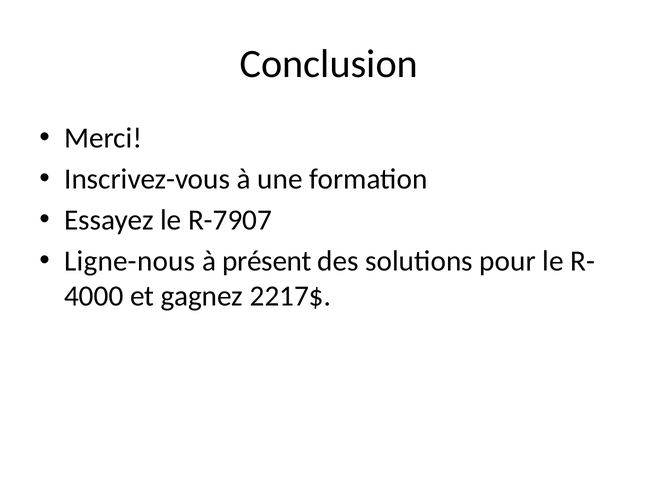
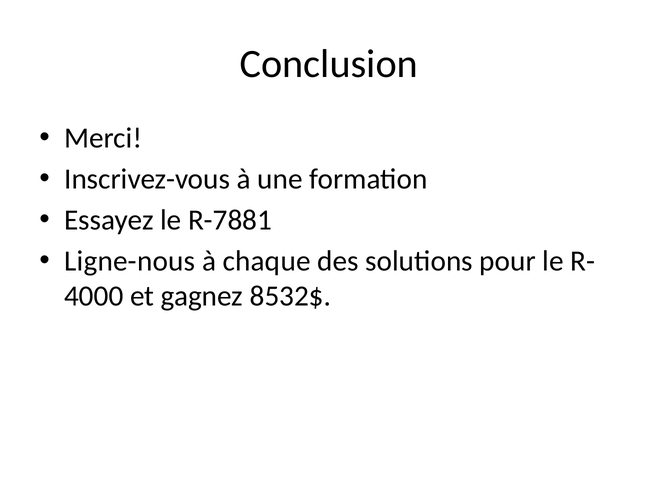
R-7907: R-7907 -> R-7881 (230, 220)
présent: présent -> chaque (267, 261)
2217$: 2217$ -> 8532$ (290, 296)
